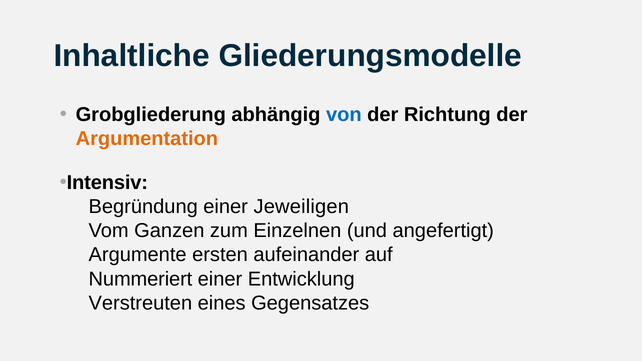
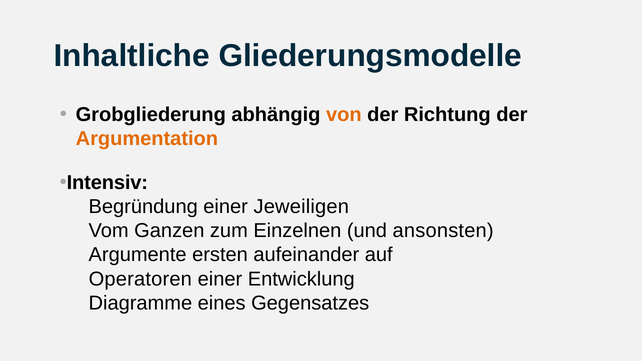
von colour: blue -> orange (344, 115)
angefertigt: angefertigt -> ansonsten (443, 231)
Nummeriert: Nummeriert -> Operatoren (140, 279)
Verstreuten: Verstreuten -> Diagramme (140, 303)
